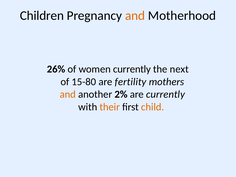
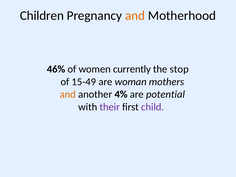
26%: 26% -> 46% (56, 69)
next: next -> stop (179, 69)
15-80: 15-80 -> 15-49 (84, 82)
fertility: fertility -> woman (131, 82)
2%: 2% -> 4% (121, 94)
are currently: currently -> potential (165, 94)
their colour: orange -> purple (110, 107)
child colour: orange -> purple (153, 107)
